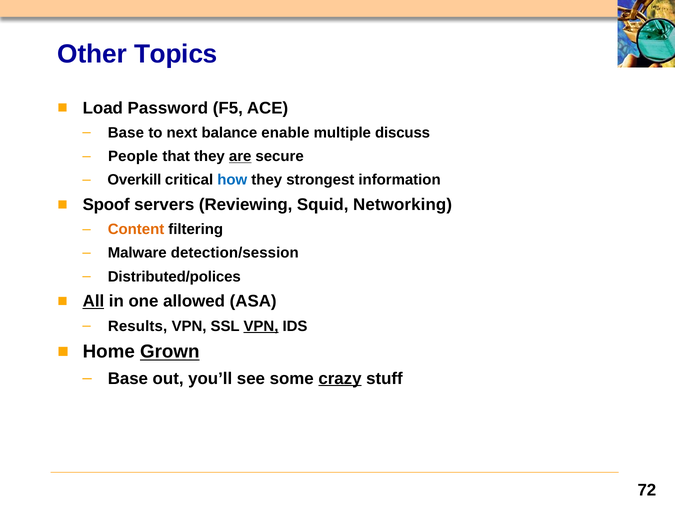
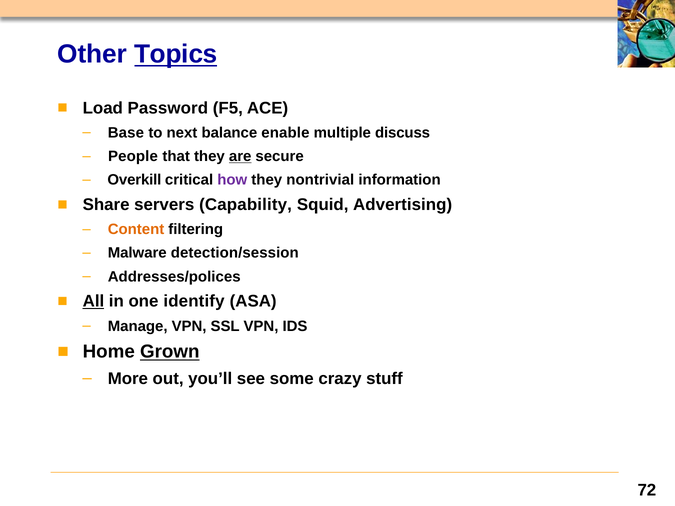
Topics underline: none -> present (176, 54)
how colour: blue -> purple (232, 180)
strongest: strongest -> nontrivial (320, 180)
Spoof: Spoof -> Share (106, 205)
Reviewing: Reviewing -> Capability (246, 205)
Networking: Networking -> Advertising (403, 205)
Distributed/polices: Distributed/polices -> Addresses/polices (174, 277)
allowed: allowed -> identify (194, 302)
Results: Results -> Manage (138, 326)
VPN underline: present -> none (261, 326)
Base: Base -> More (128, 379)
crazy underline: present -> none (340, 379)
